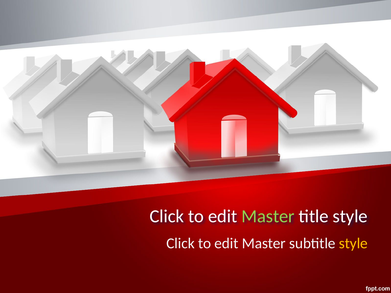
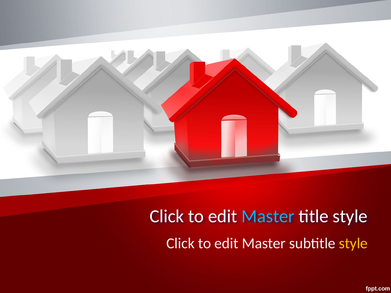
Master colour: light green -> light blue (268, 216)
